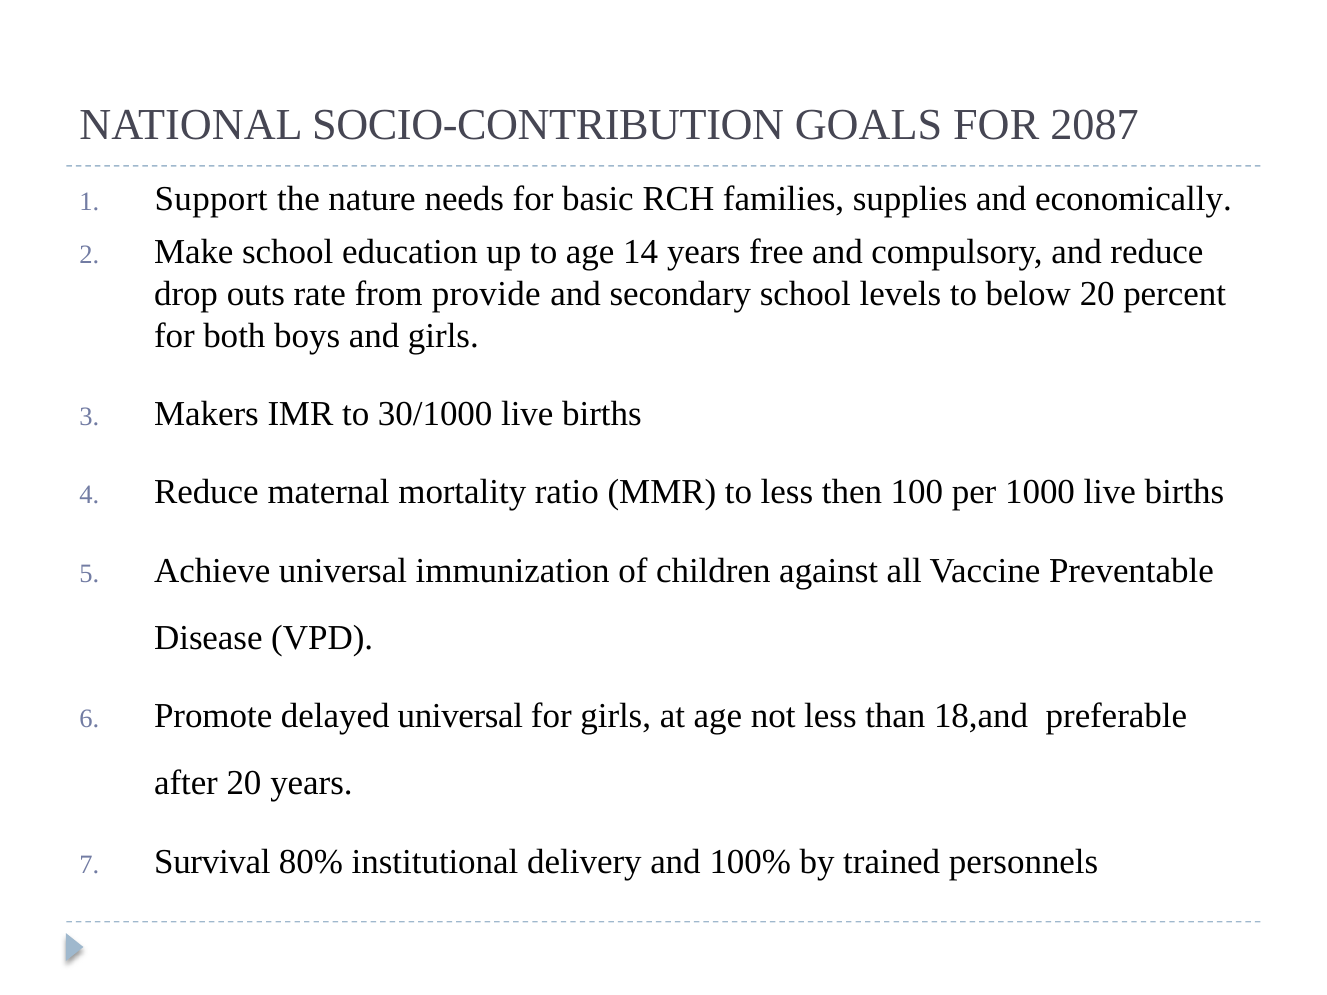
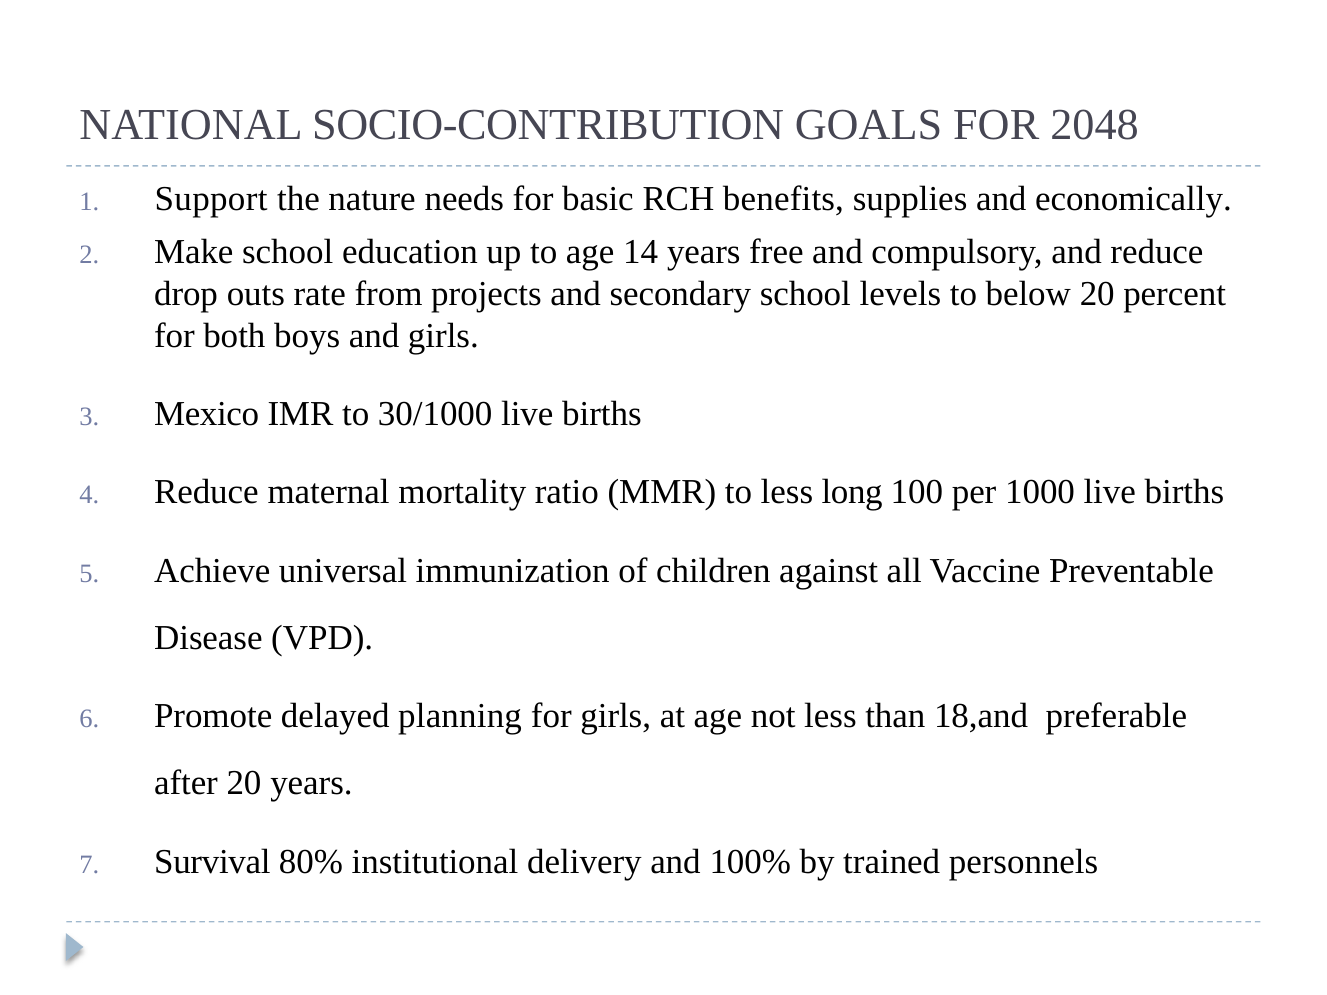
2087: 2087 -> 2048 (1095, 125)
families: families -> benefits (783, 199)
provide: provide -> projects (486, 294)
Makers: Makers -> Mexico (207, 414)
then: then -> long (852, 493)
delayed universal: universal -> planning (460, 716)
